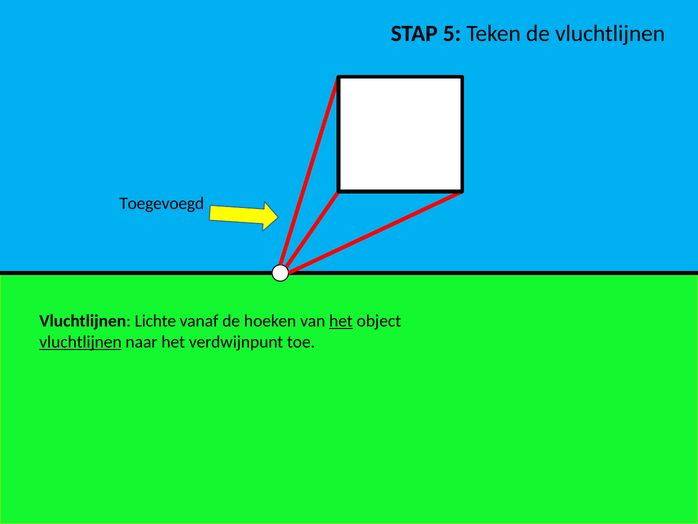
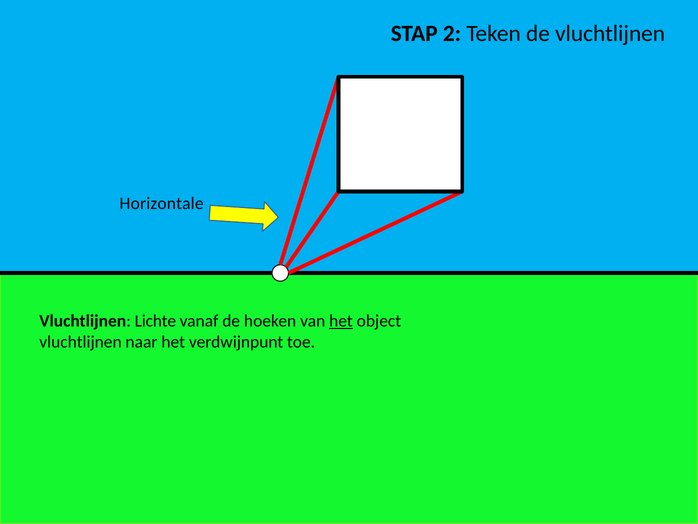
5: 5 -> 2 (452, 33)
Toegevoegd: Toegevoegd -> Horizontale (162, 203)
vluchtlijnen underline: present -> none (80, 342)
